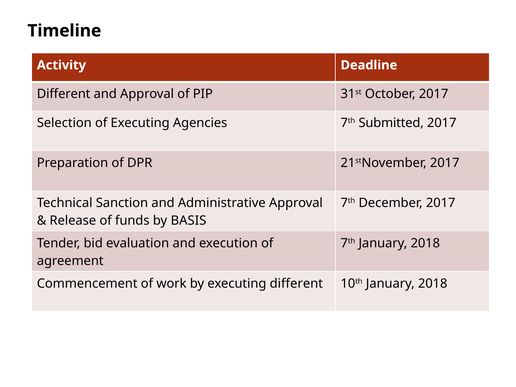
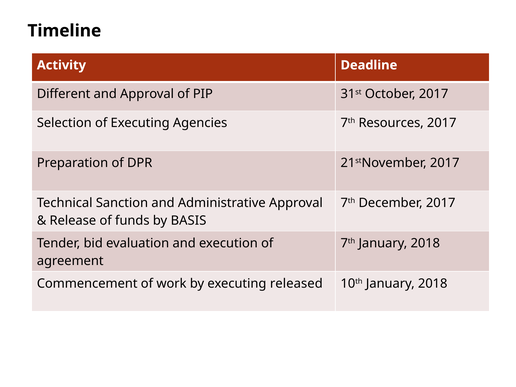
Submitted: Submitted -> Resources (391, 123)
executing different: different -> released (296, 284)
